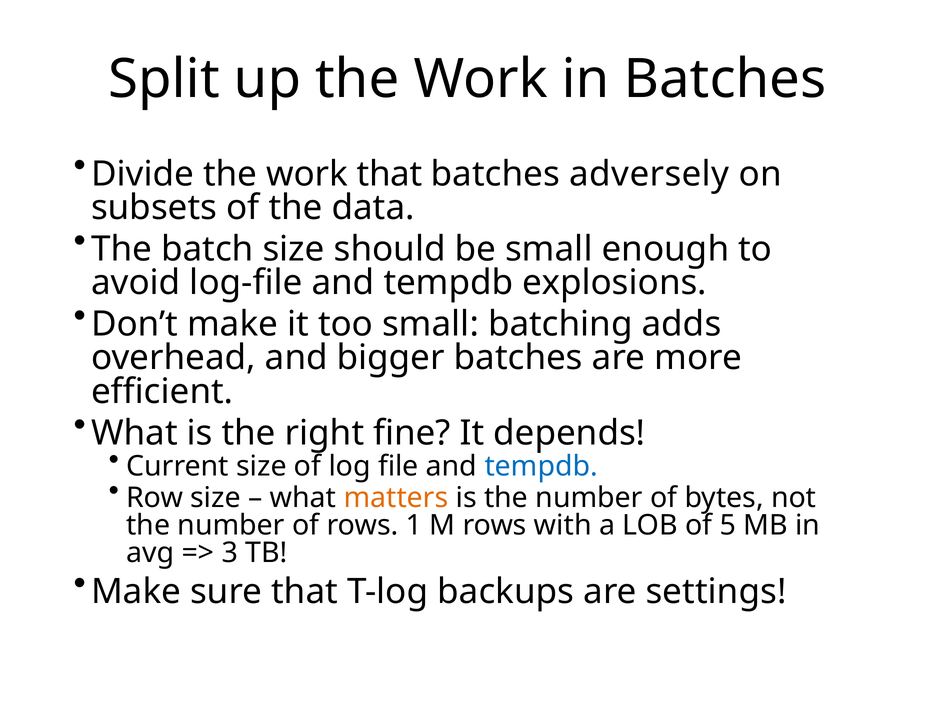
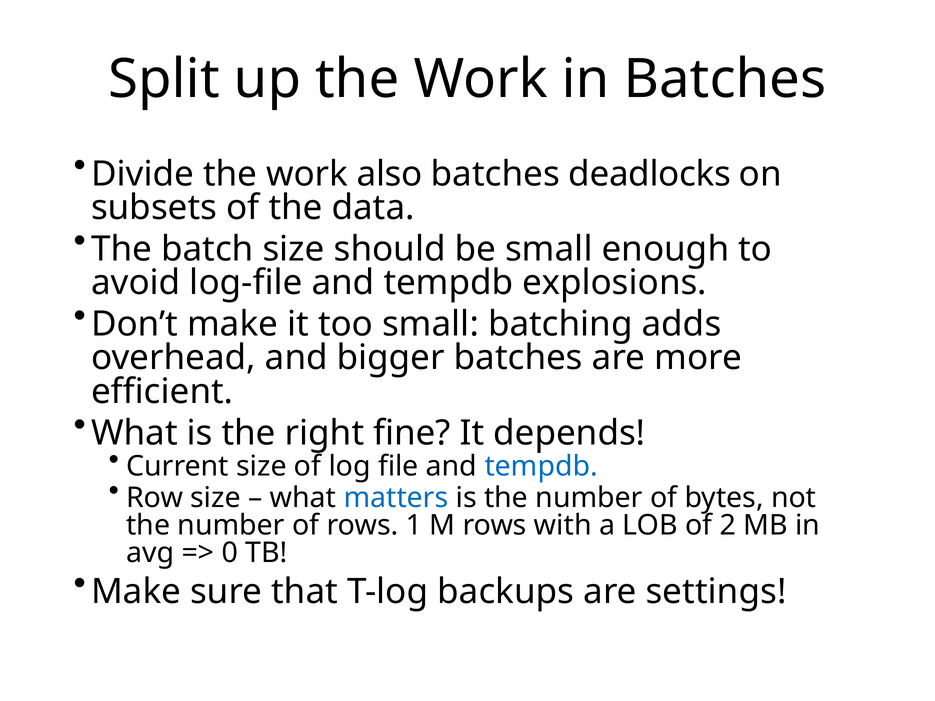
work that: that -> also (390, 174)
adversely: adversely -> deadlocks (650, 174)
matters colour: orange -> blue (396, 498)
5: 5 -> 2 (728, 525)
3: 3 -> 0 (230, 553)
